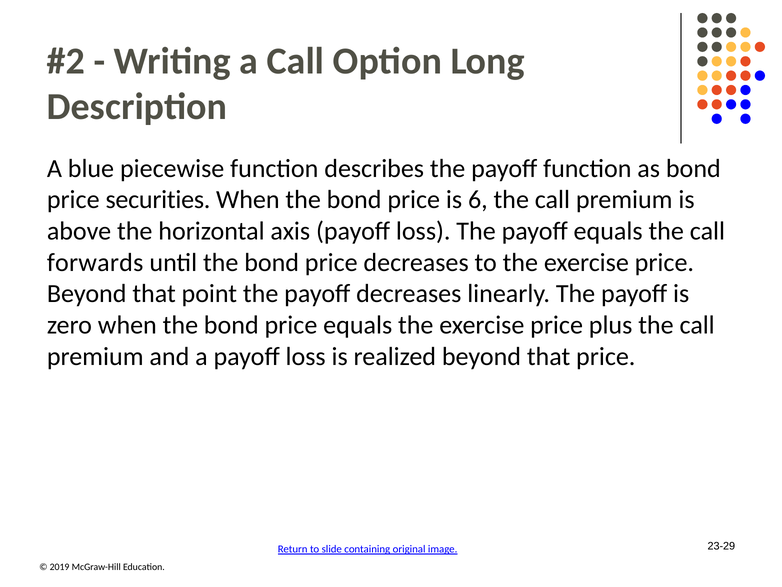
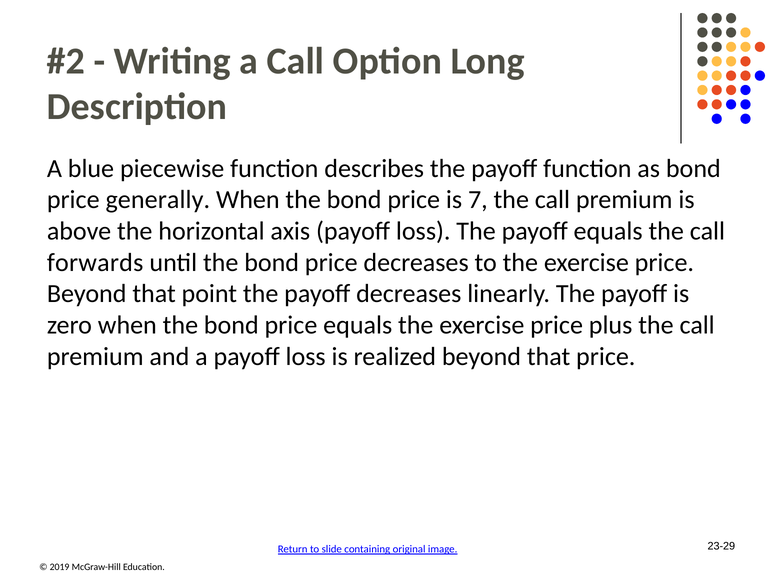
securities: securities -> generally (158, 200)
6: 6 -> 7 (478, 200)
